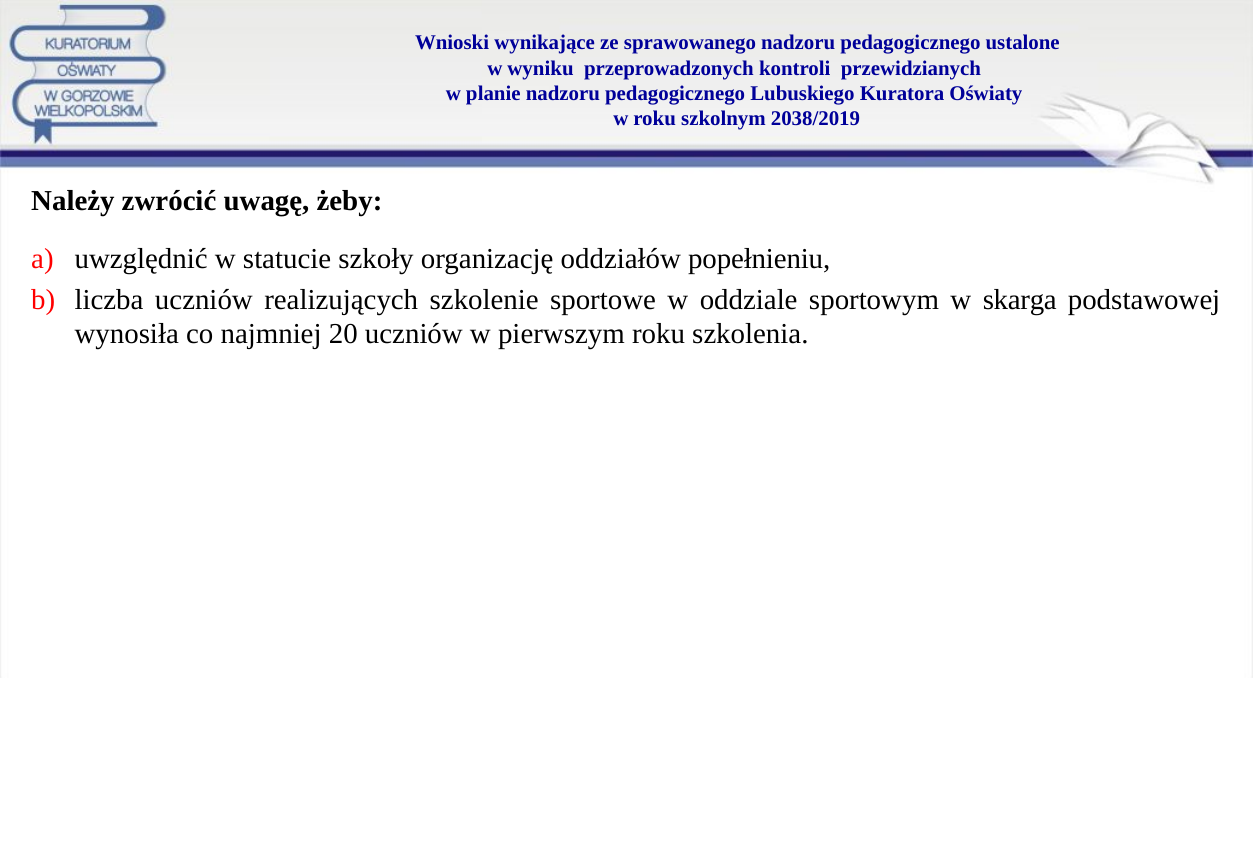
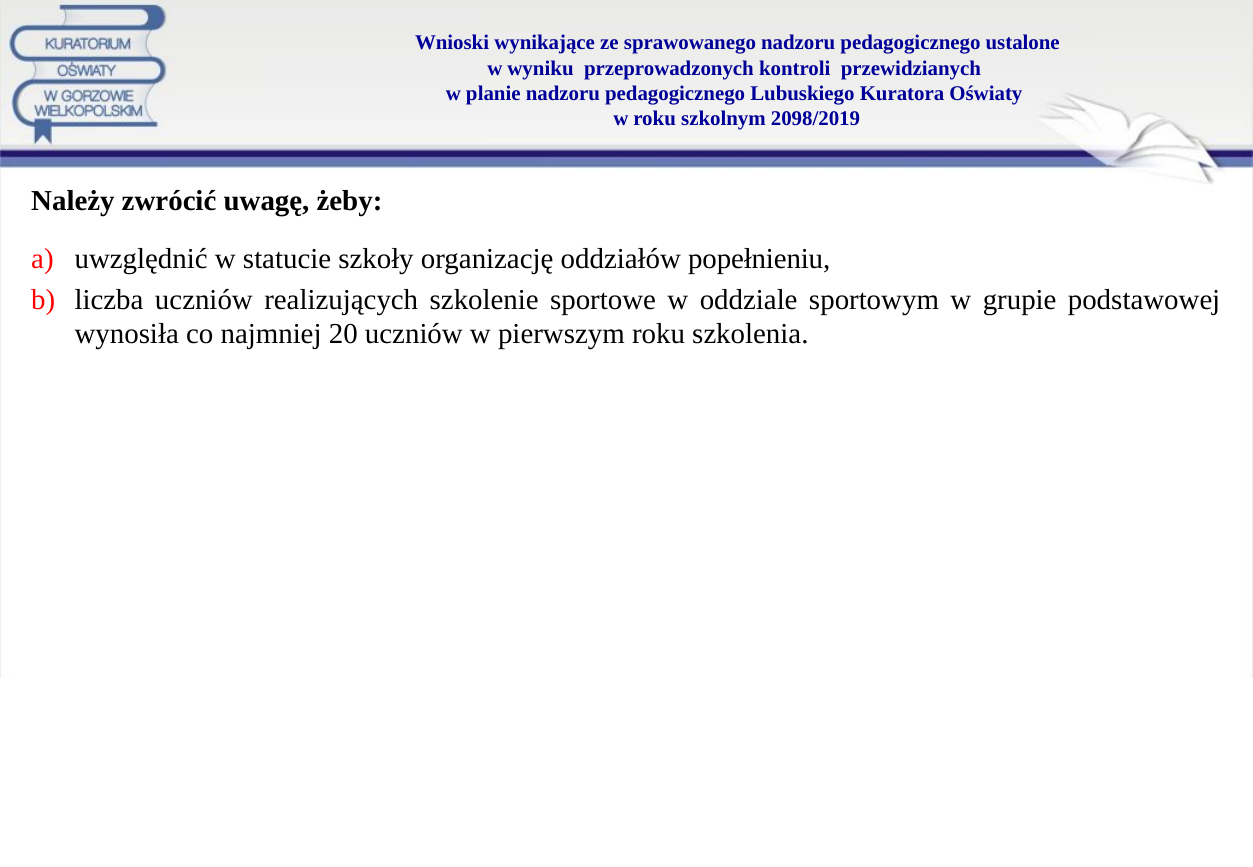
2038/2019: 2038/2019 -> 2098/2019 (815, 119)
skarga: skarga -> grupie (1020, 300)
